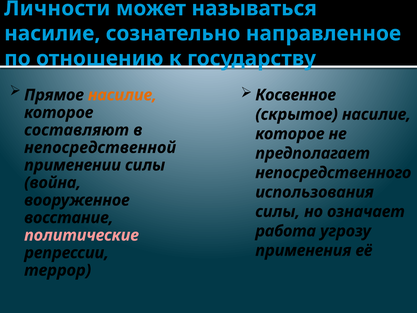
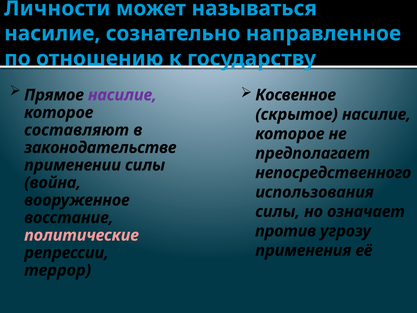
насилие colour: orange -> purple (122, 95)
непосредственной: непосредственной -> законодательстве (100, 148)
работа: работа -> против (286, 231)
